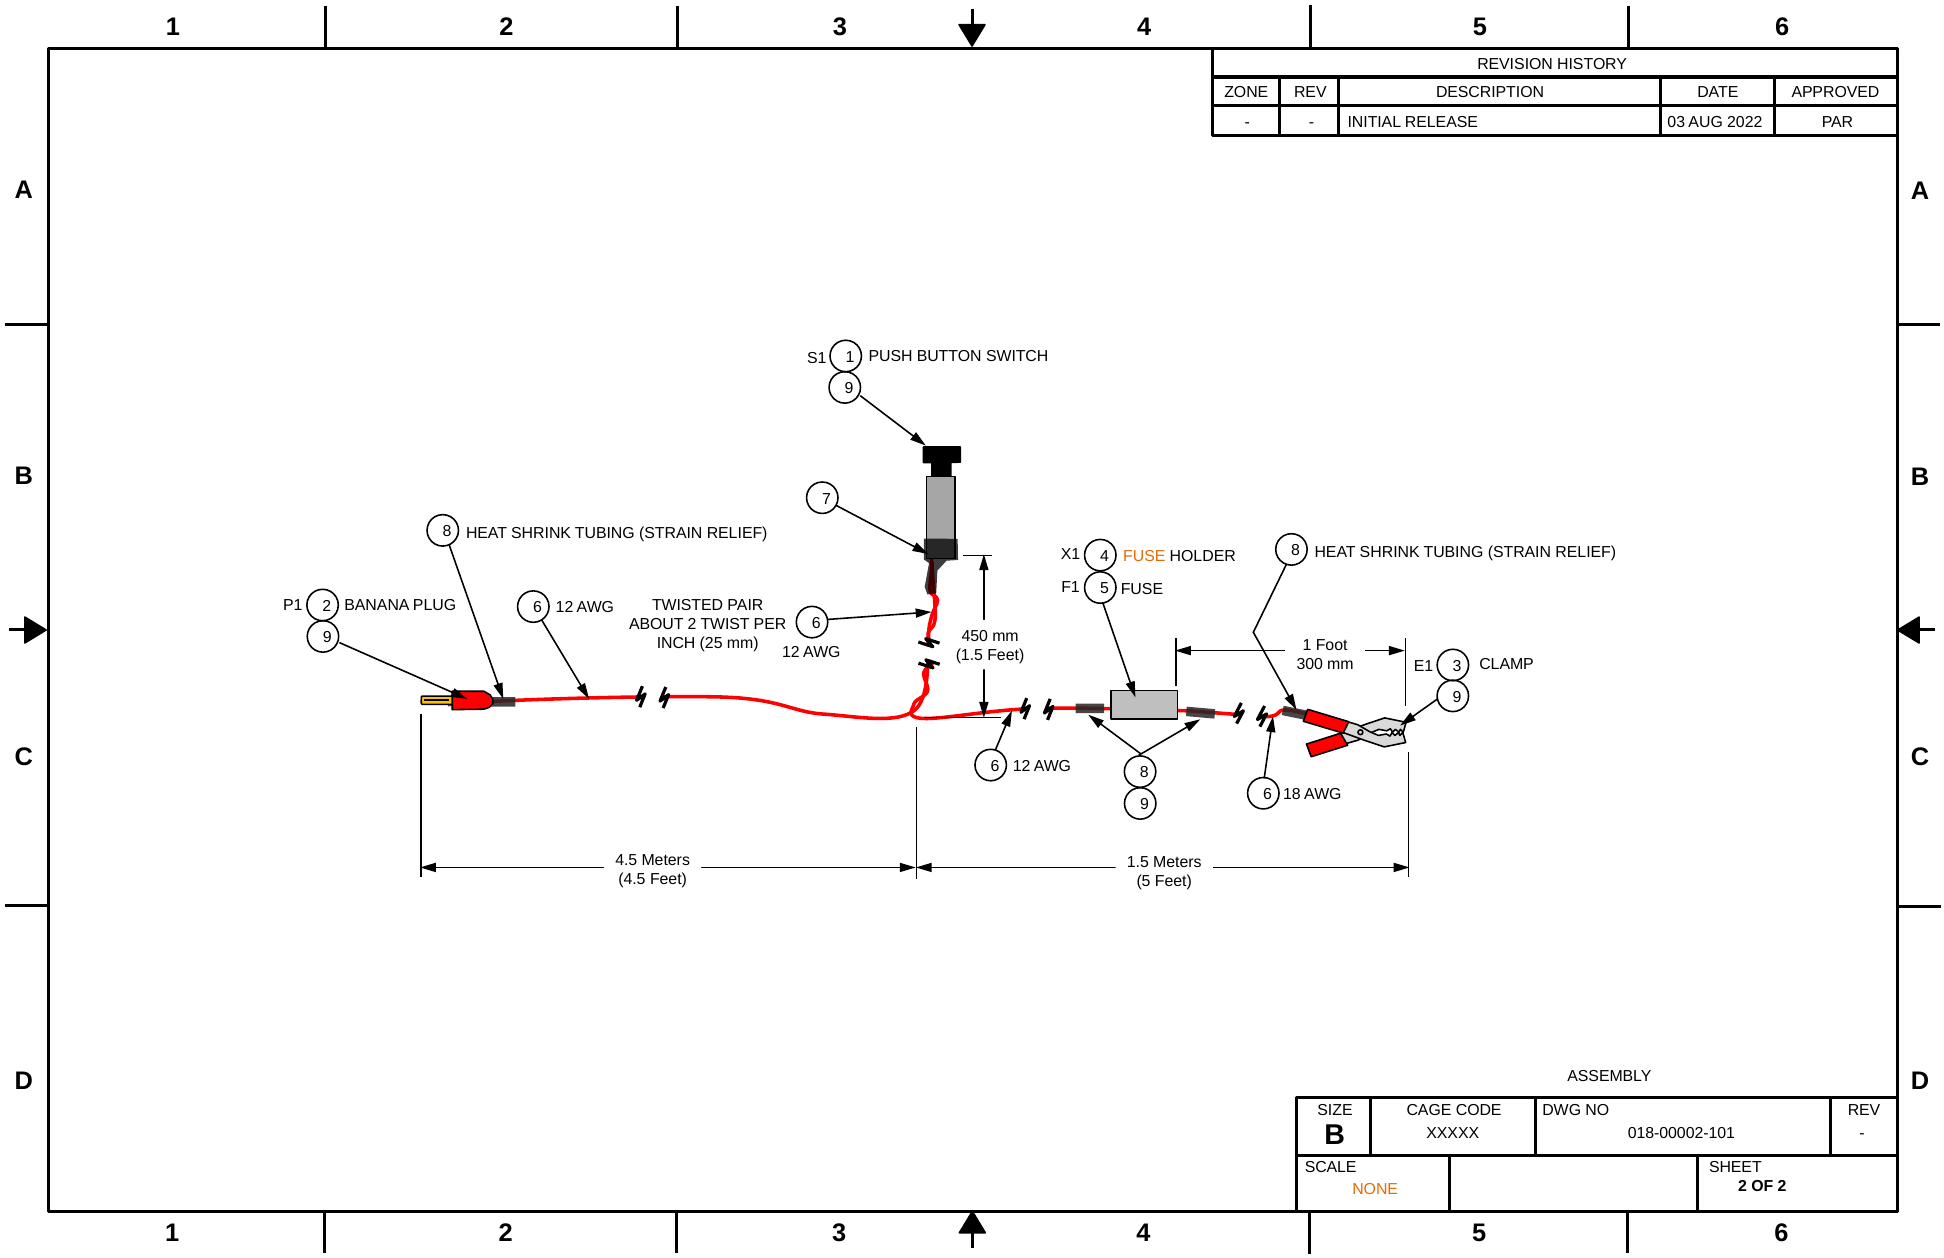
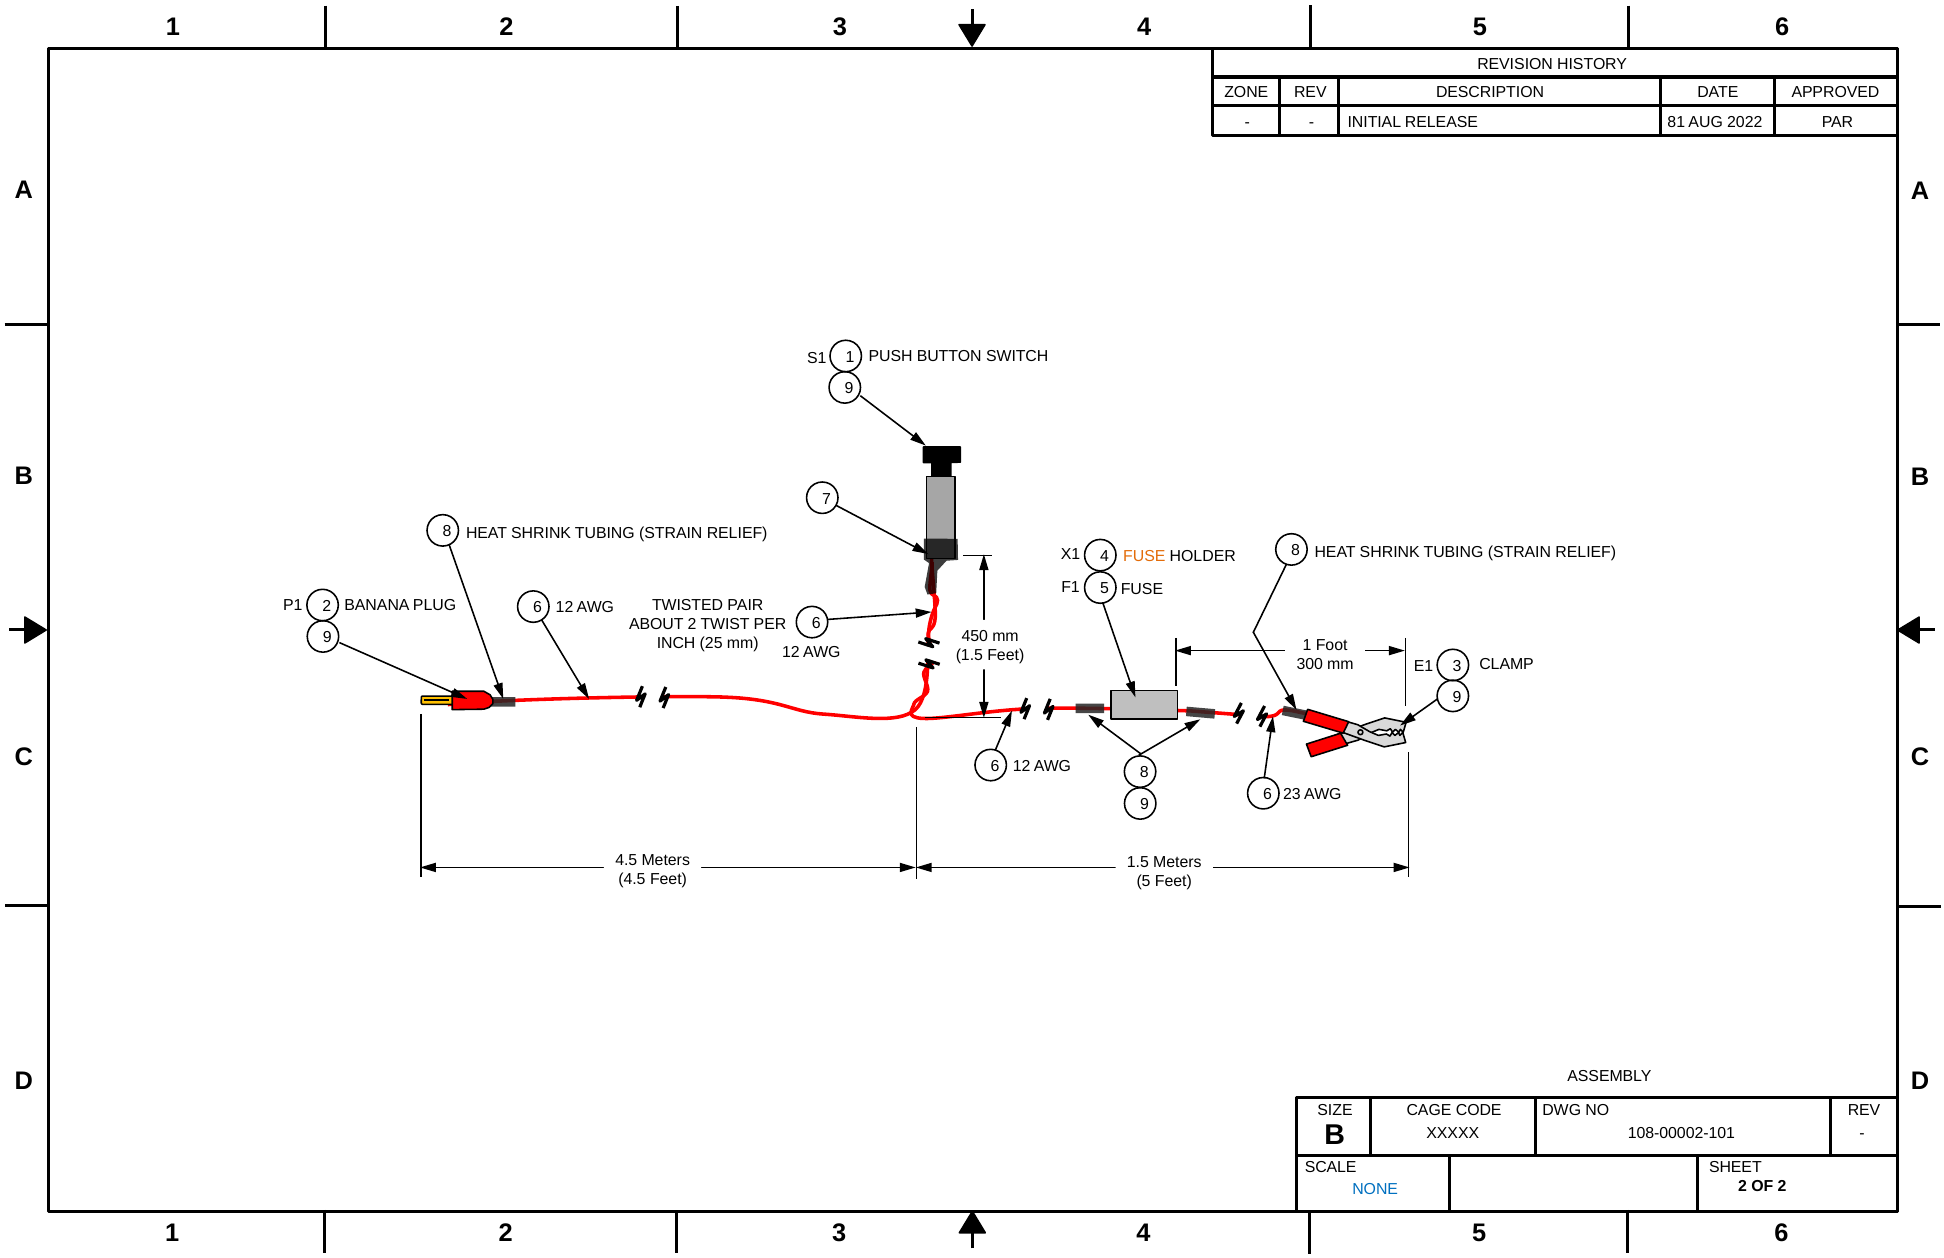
03: 03 -> 81 (1676, 122)
18: 18 -> 23 (1292, 794)
018-00002-101: 018-00002-101 -> 108-00002-101 (1681, 1133)
NONE colour: orange -> blue (1375, 1189)
